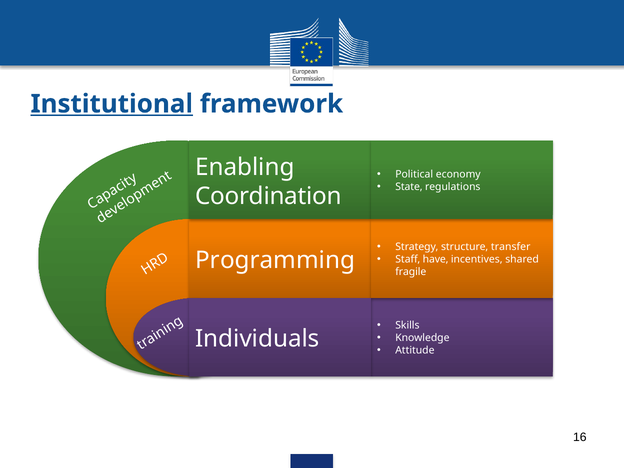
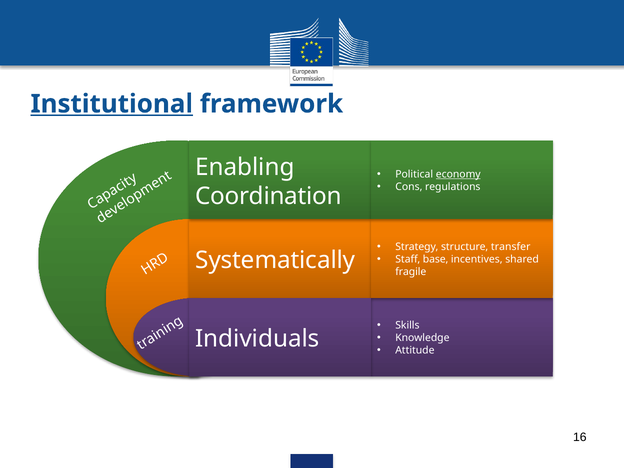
economy underline: none -> present (458, 174)
State: State -> Cons (409, 187)
Programming: Programming -> Systematically (275, 260)
have: have -> base (436, 259)
